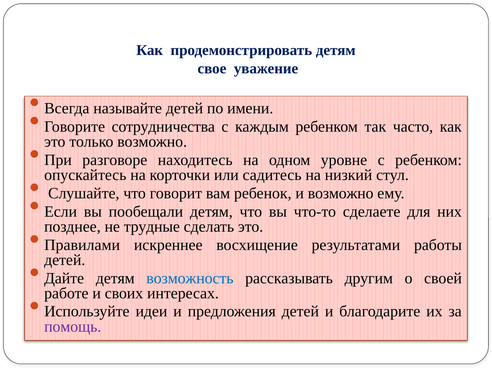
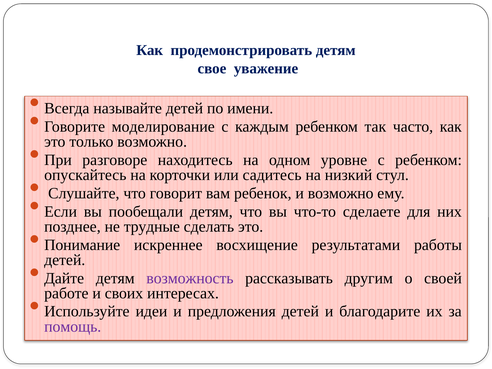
сотрудничества: сотрудничества -> моделирование (163, 127)
Правилами: Правилами -> Понимание (82, 245)
возможность colour: blue -> purple (190, 278)
